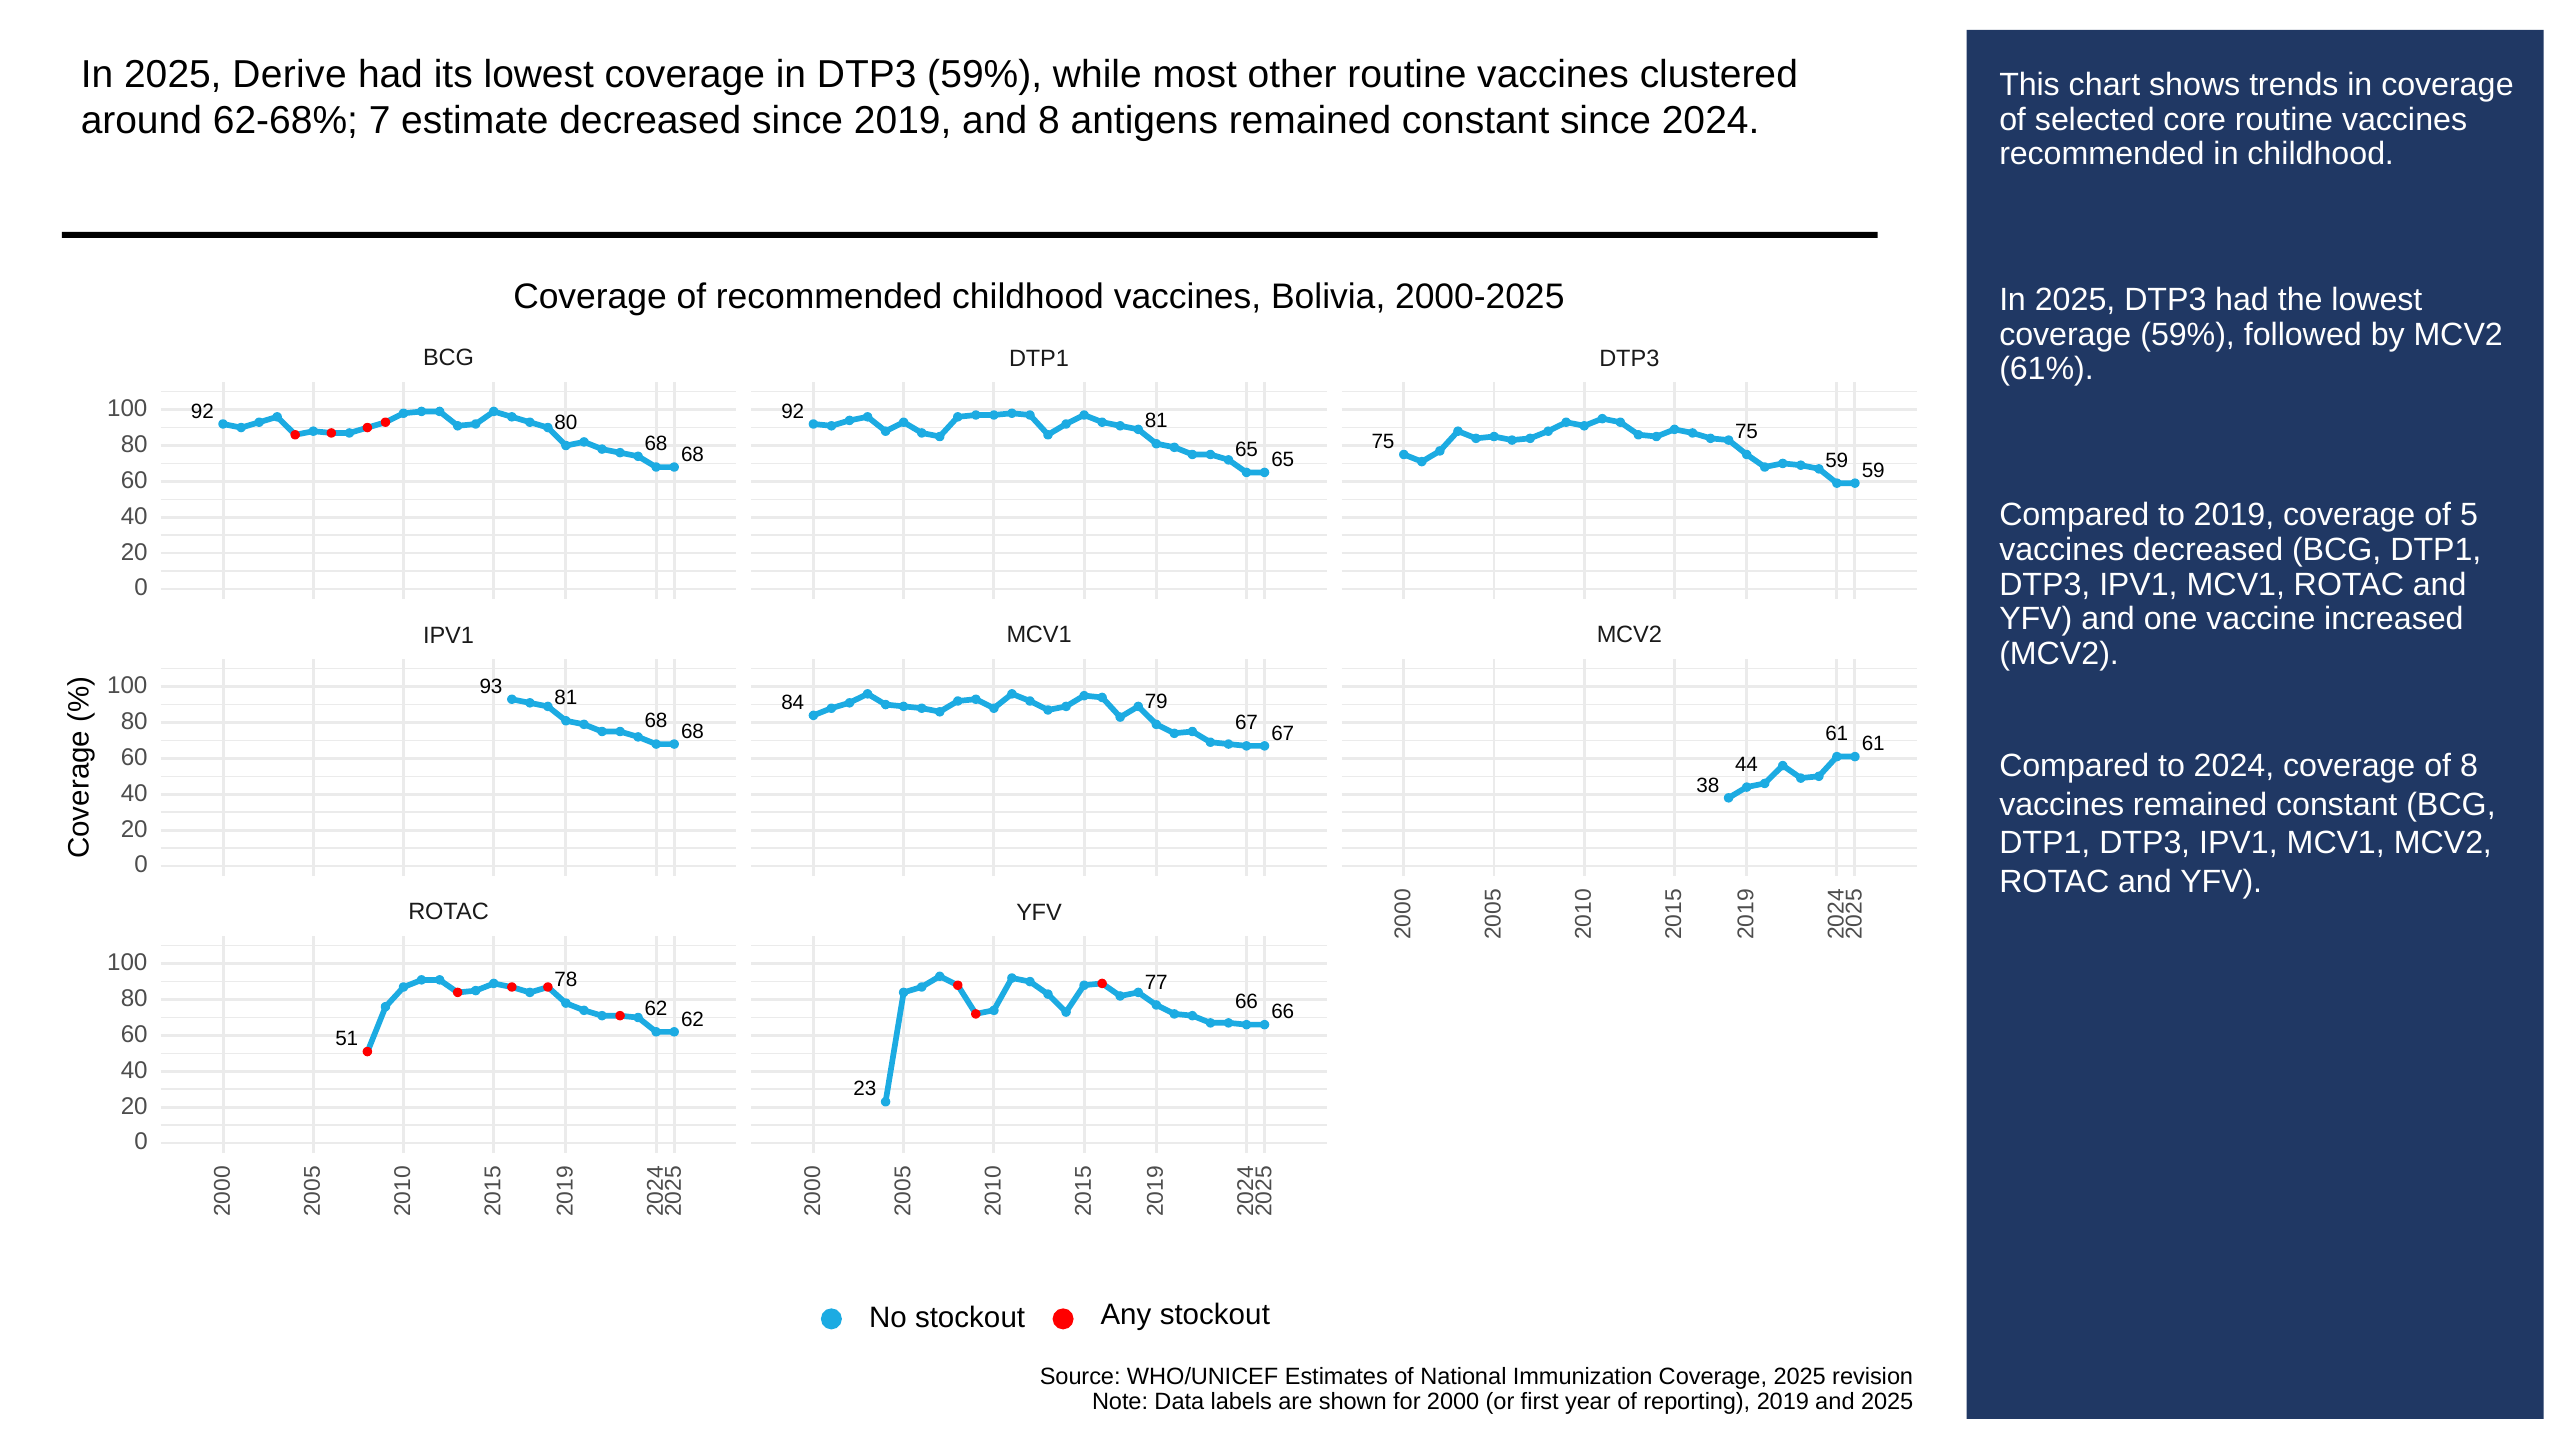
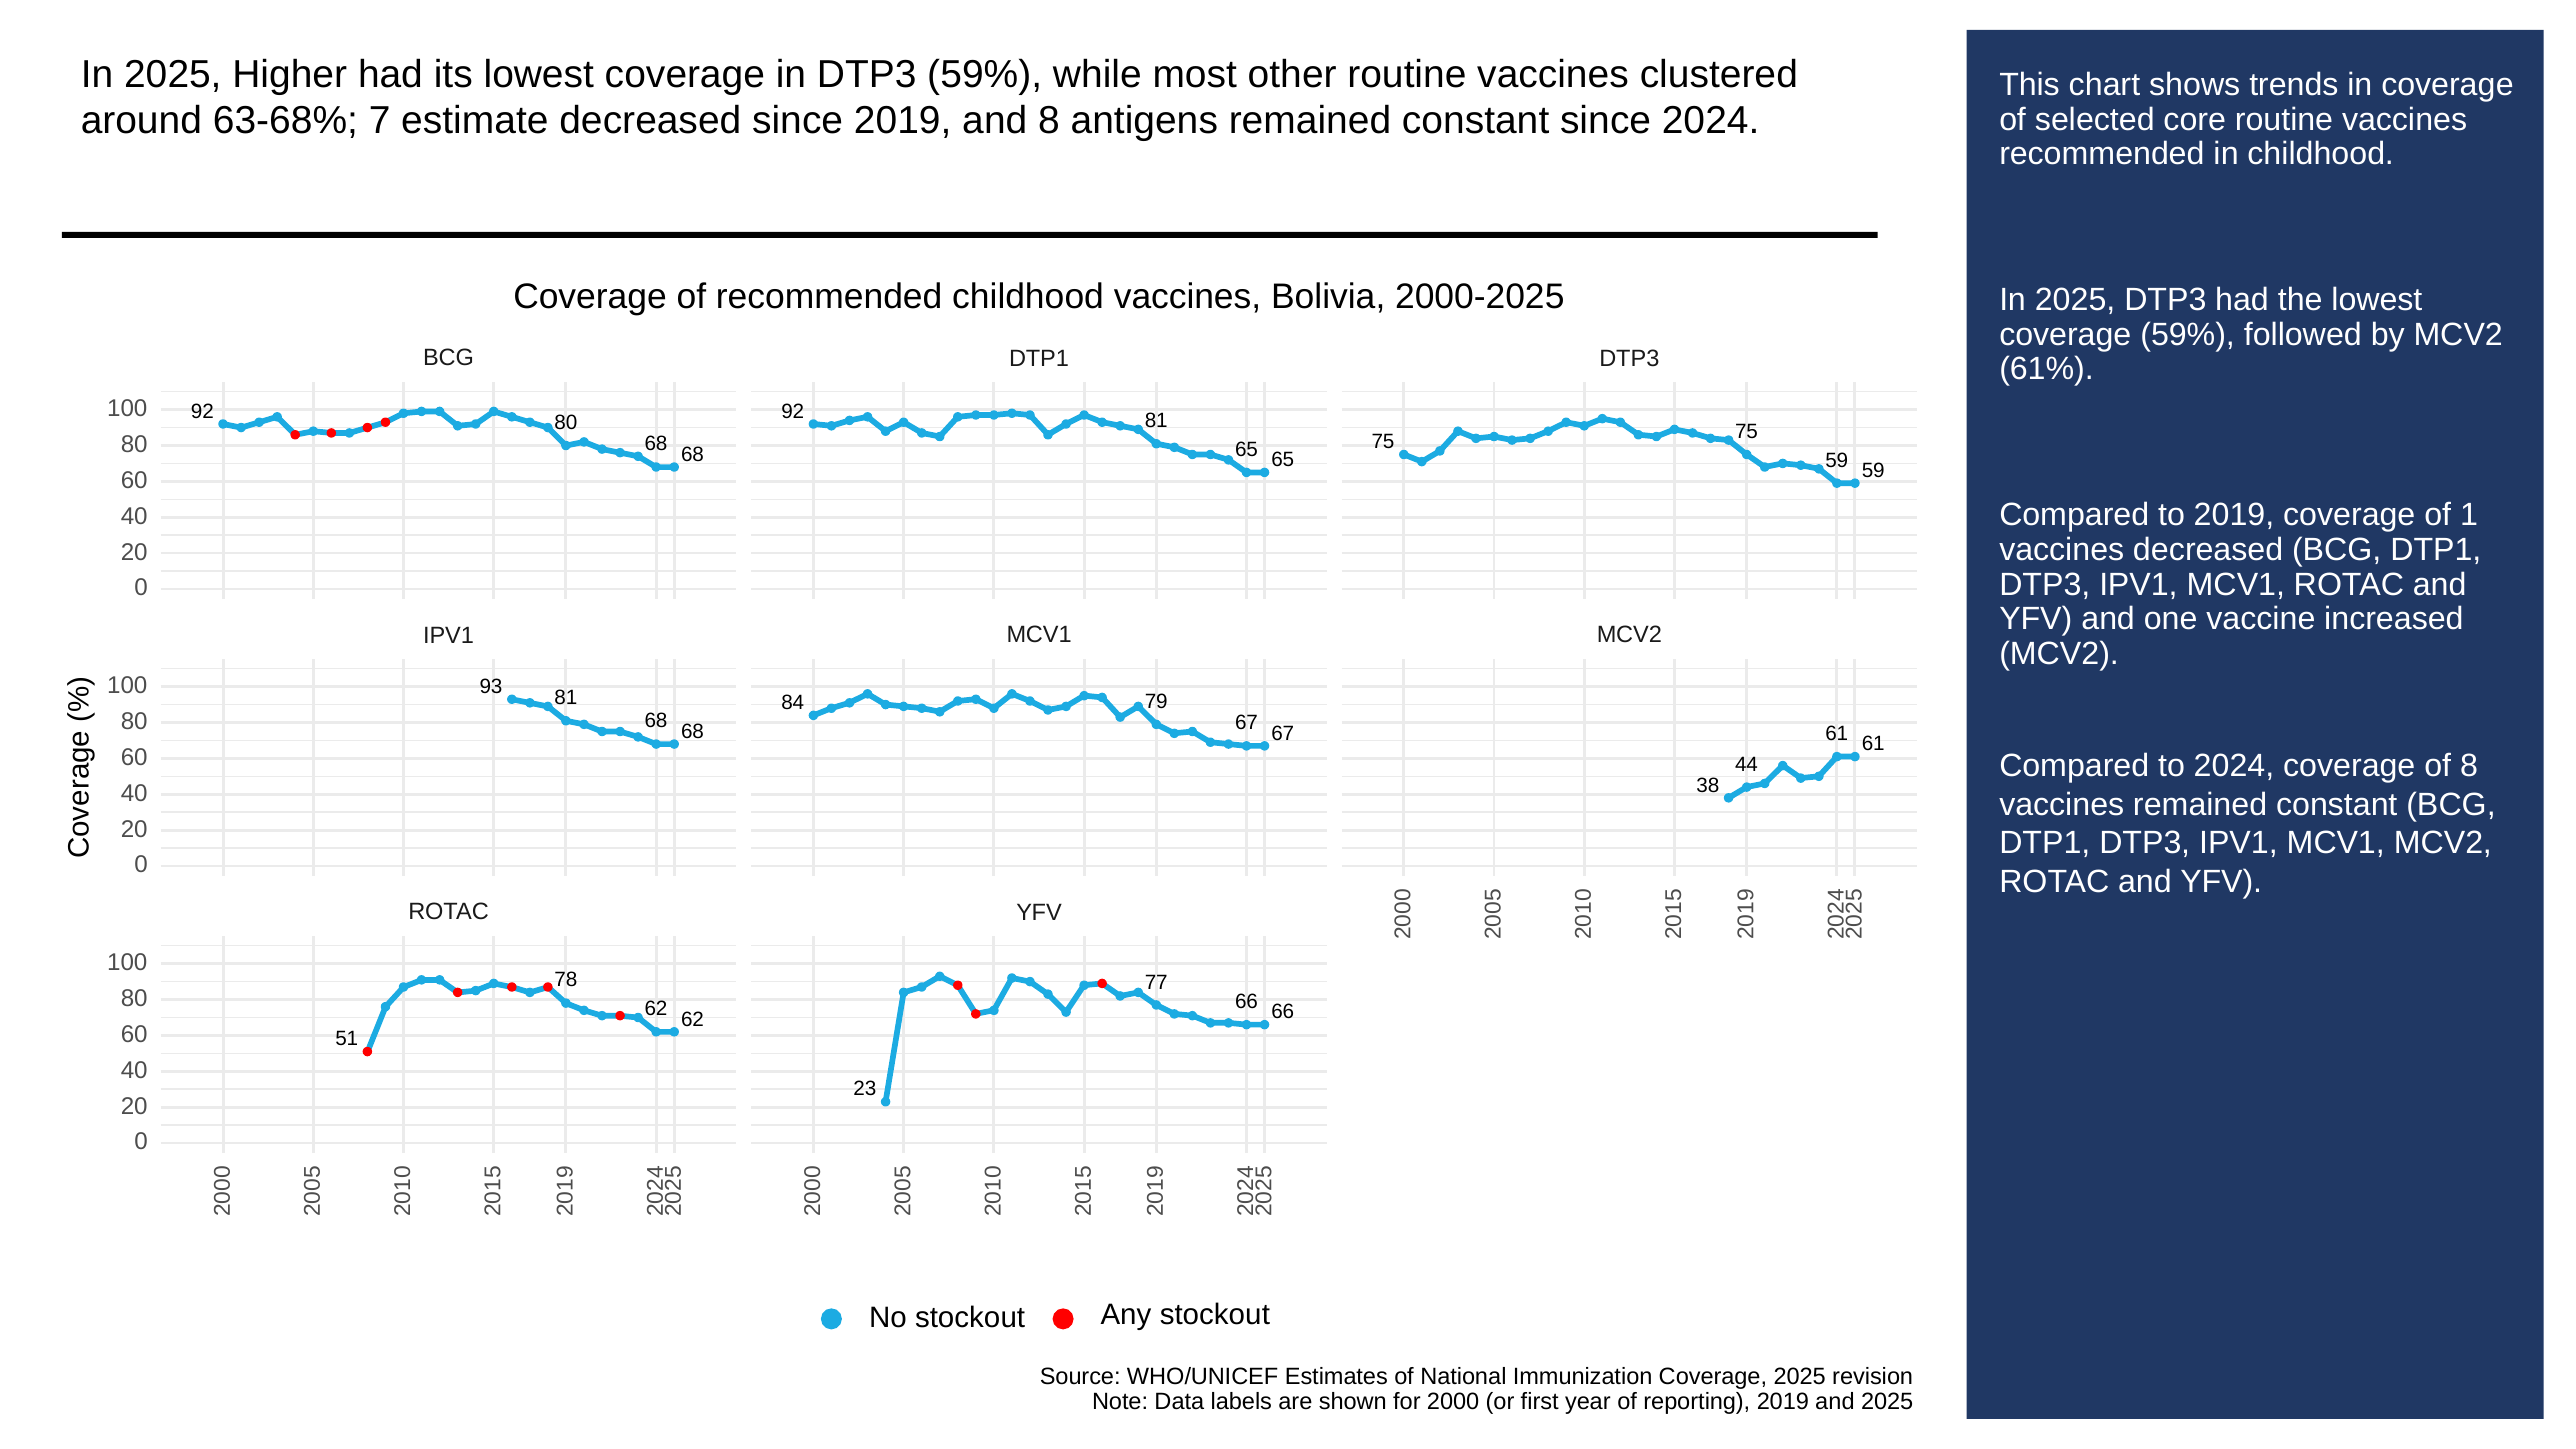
Derive: Derive -> Higher (290, 74)
62-68%: 62-68% -> 63-68% (285, 121)
of 5: 5 -> 1 (2469, 515)
